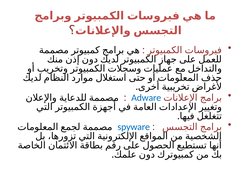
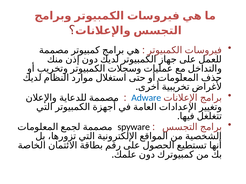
spyware colour: blue -> black (134, 127)
